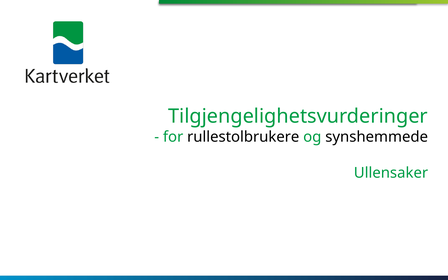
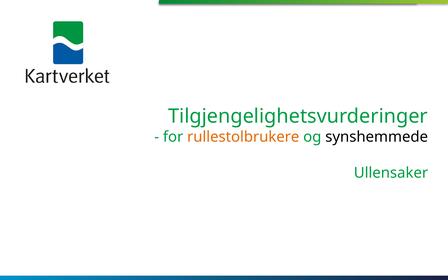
rullestolbrukere colour: black -> orange (243, 137)
